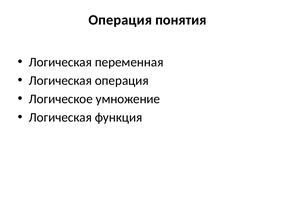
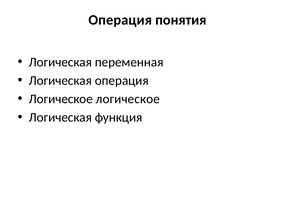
Логическое умножение: умножение -> логическое (128, 99)
